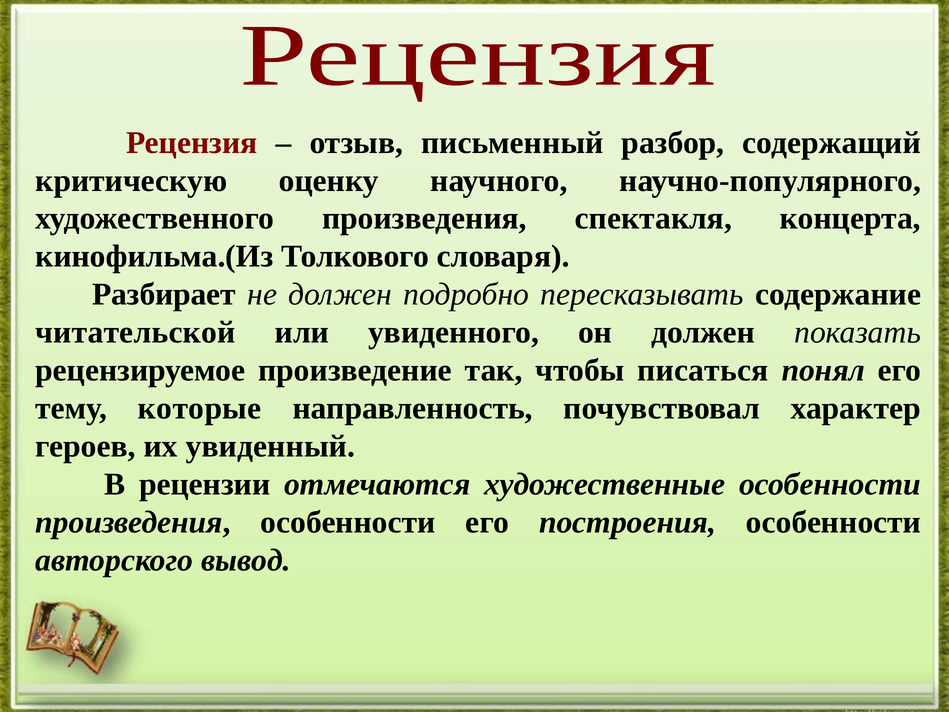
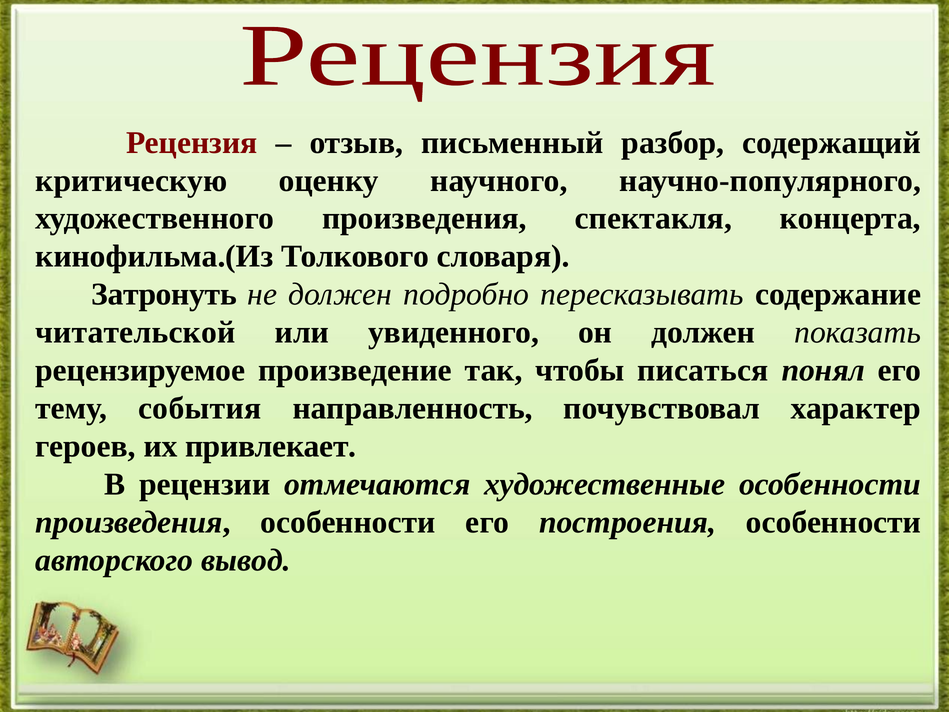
Разбирает: Разбирает -> Затронуть (164, 294)
которые: которые -> события (200, 408)
увиденный: увиденный -> привлекает (271, 446)
